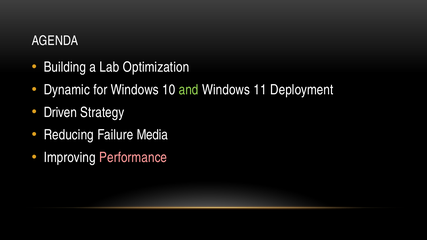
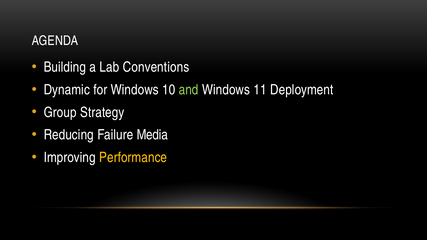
Optimization: Optimization -> Conventions (156, 67)
Driven: Driven -> Group (60, 112)
Performance colour: pink -> yellow (133, 158)
